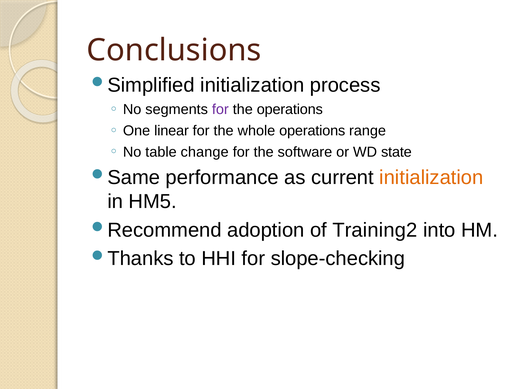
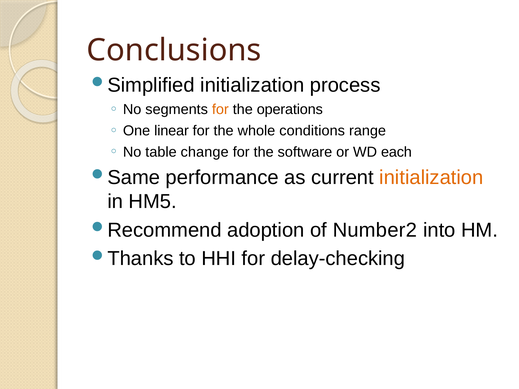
for colour: purple -> orange (220, 110)
whole operations: operations -> conditions (312, 131)
state: state -> each (396, 152)
Training2: Training2 -> Number2 (375, 230)
slope-checking: slope-checking -> delay-checking (338, 259)
